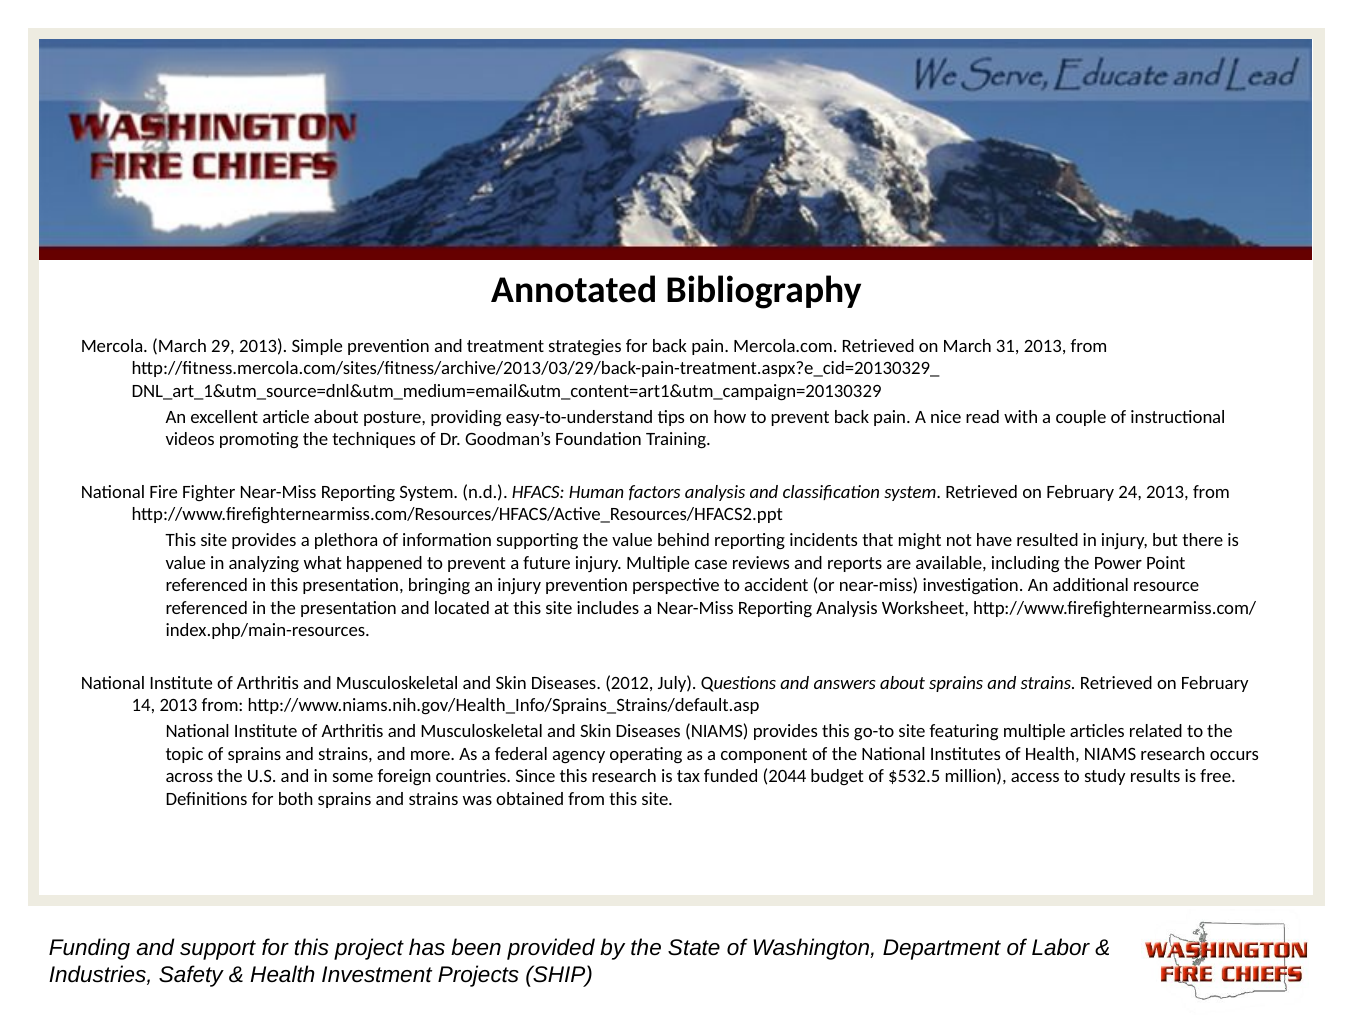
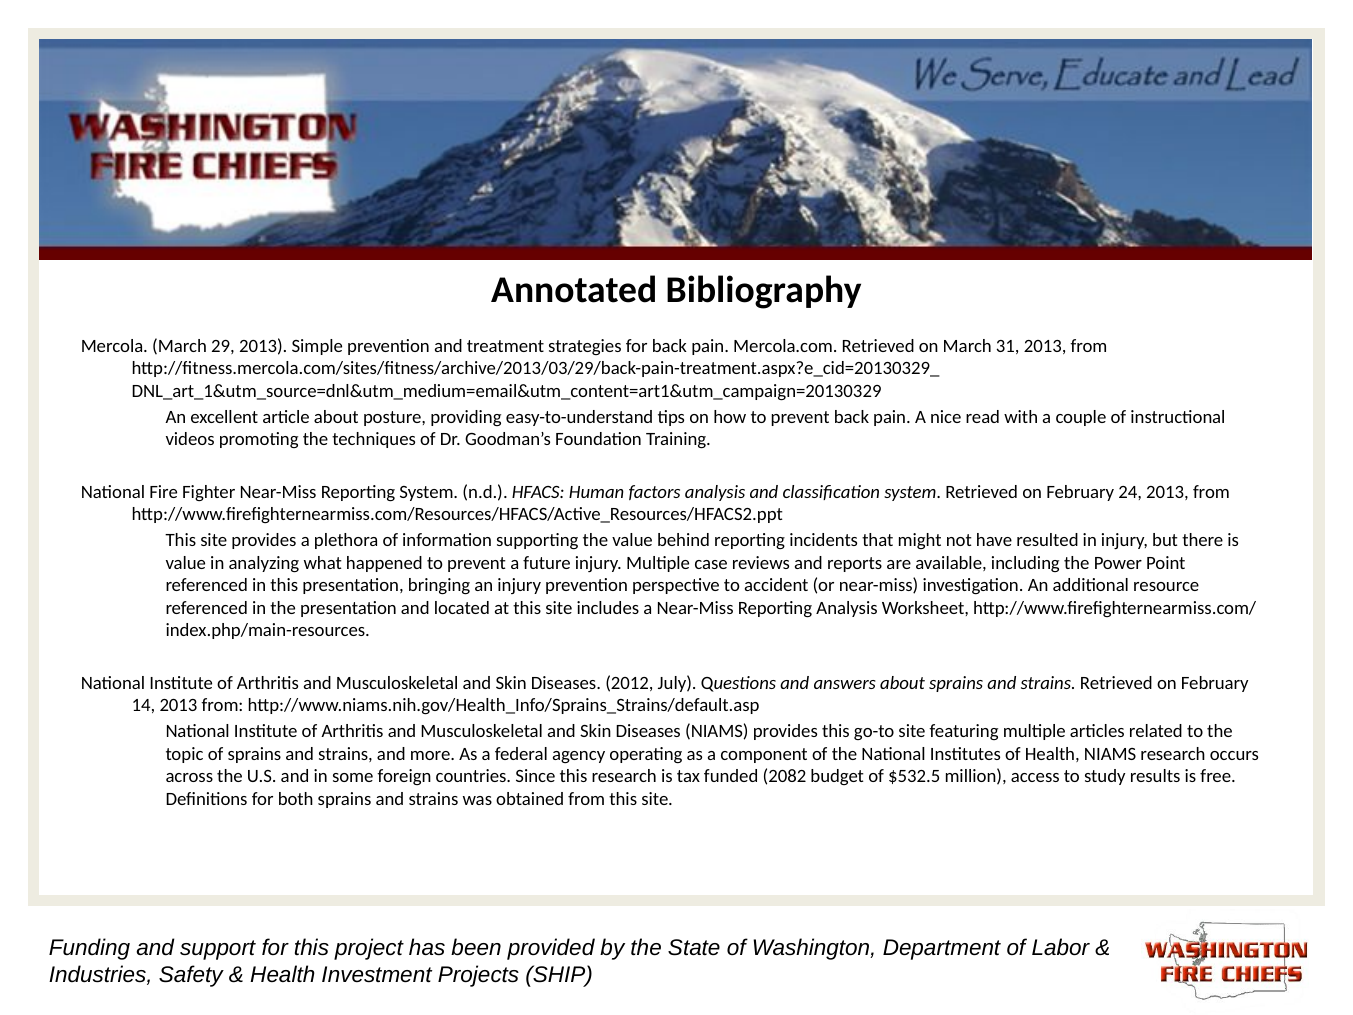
2044: 2044 -> 2082 (784, 776)
